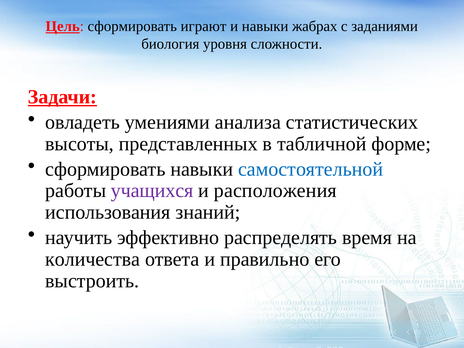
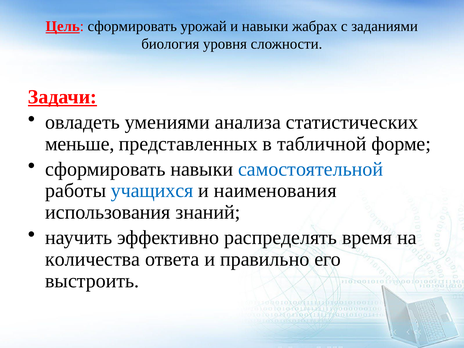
играют: играют -> урожай (204, 26)
высоты: высоты -> меньше (80, 144)
учащихся colour: purple -> blue (152, 191)
расположения: расположения -> наименования (275, 191)
